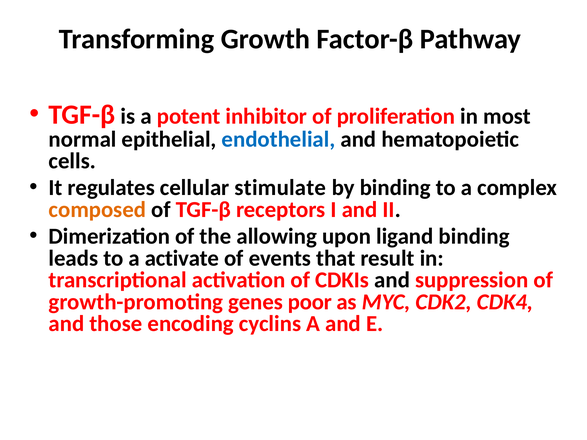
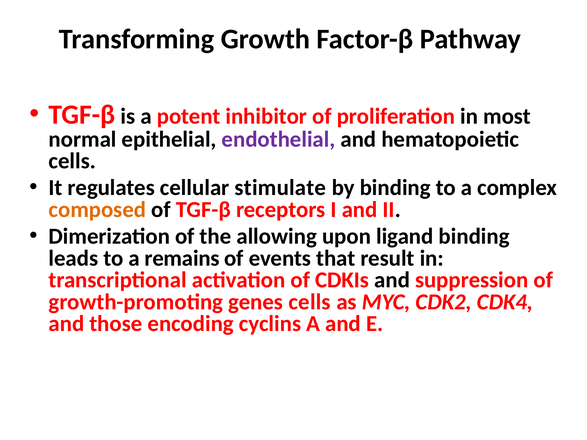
endothelial colour: blue -> purple (278, 139)
activate: activate -> remains (182, 258)
genes poor: poor -> cells (310, 302)
